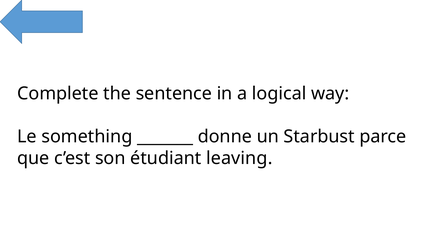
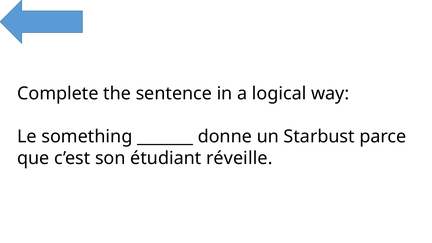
leaving: leaving -> réveille (239, 158)
